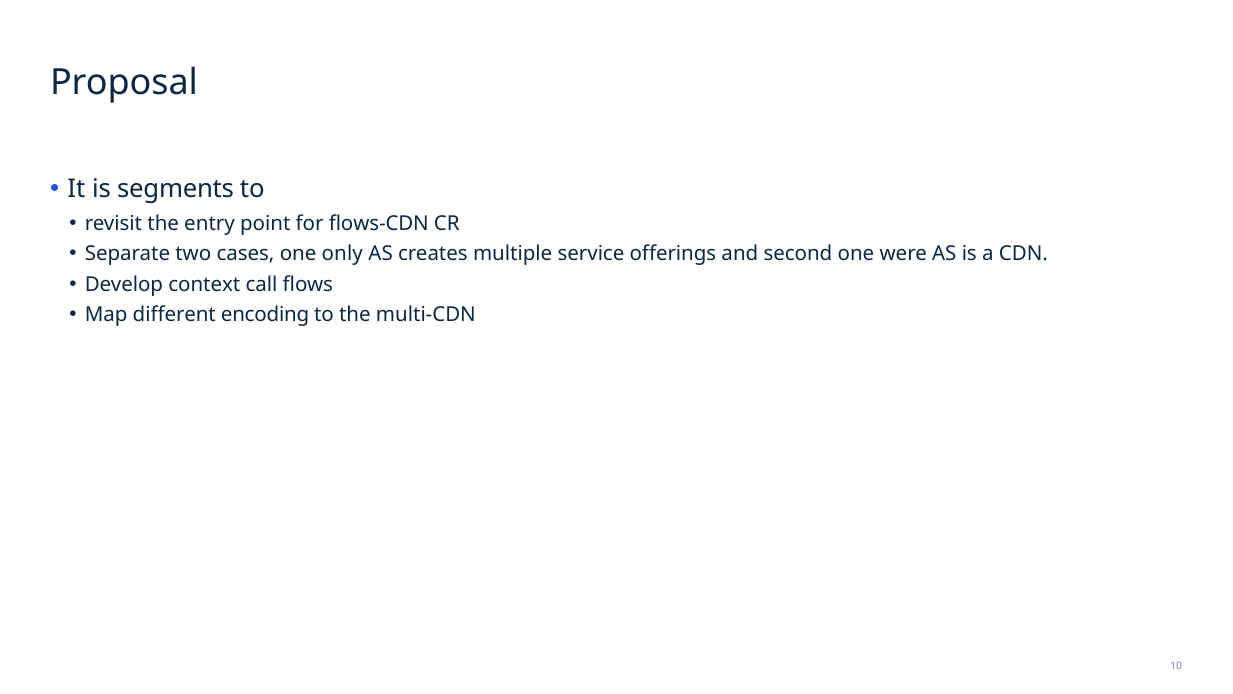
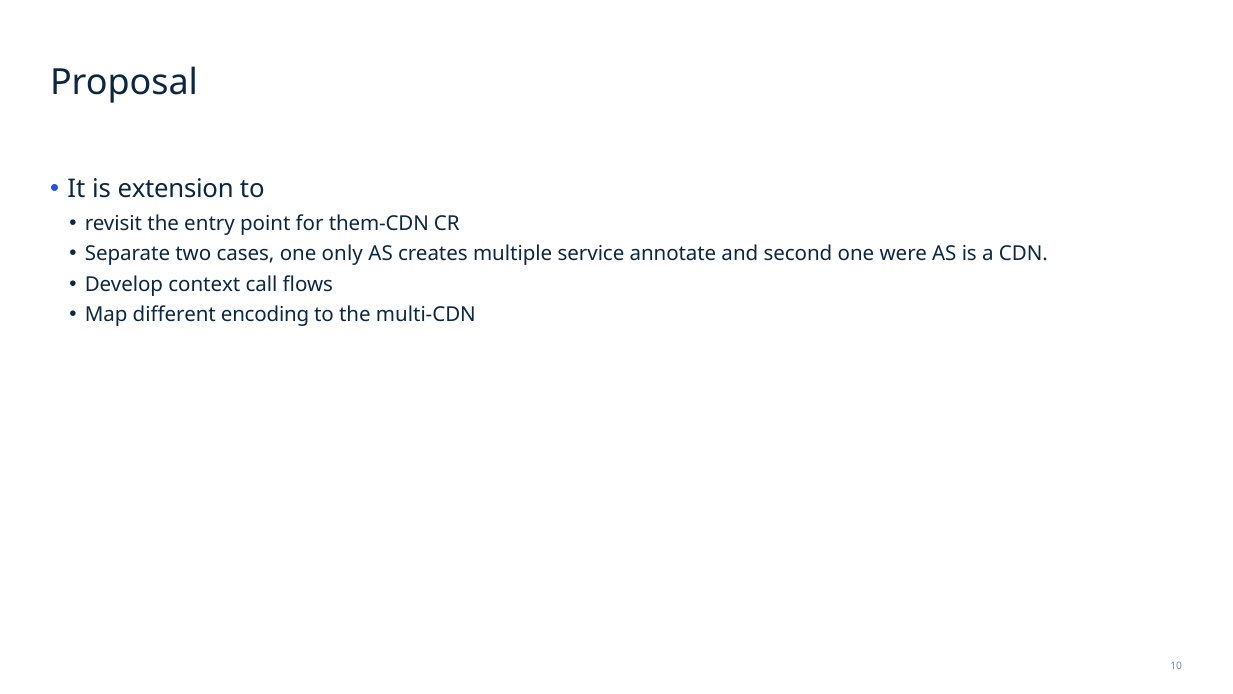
segments: segments -> extension (176, 189)
flows-CDN: flows-CDN -> them-CDN (379, 224)
offerings: offerings -> annotate (673, 254)
